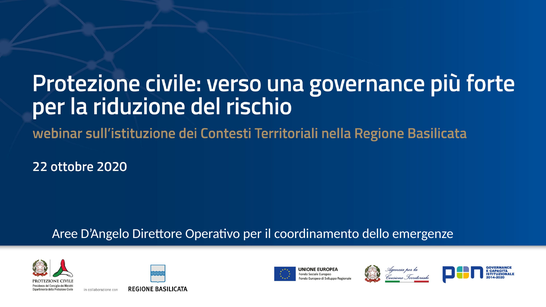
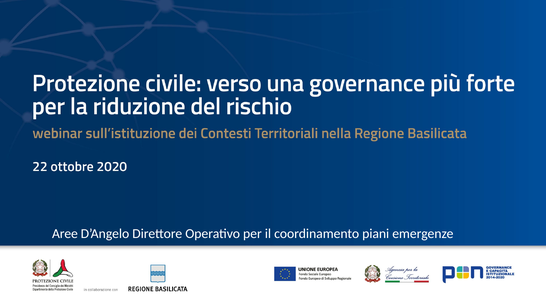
dello: dello -> piani (376, 234)
